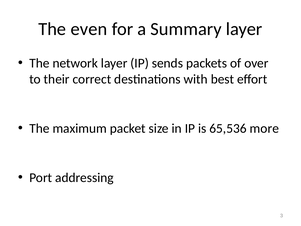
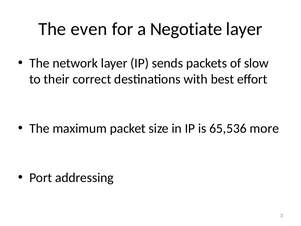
Summary: Summary -> Negotiate (186, 29)
over: over -> slow (256, 63)
